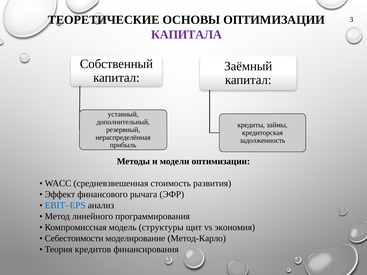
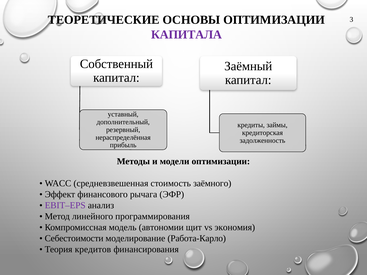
развития: развития -> заёмного (212, 184)
EBIT–EPS colour: blue -> purple (65, 206)
структуры: структуры -> автономии (161, 228)
Метод-Карло: Метод-Карло -> Работа-Карло (197, 239)
